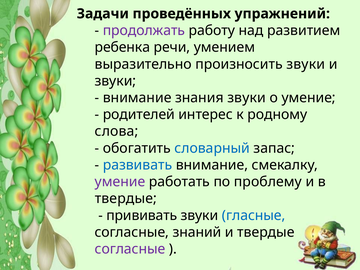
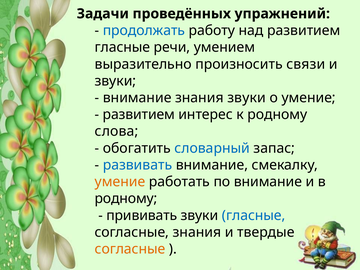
продолжать colour: purple -> blue (144, 31)
ребенка: ребенка -> гласные (122, 47)
произносить звуки: звуки -> связи (306, 64)
родителей: родителей -> развитием (139, 115)
умение colour: purple -> orange (120, 182)
по проблему: проблему -> внимание (268, 182)
твердые: твердые -> родному (126, 199)
согласные знаний: знаний -> знания (197, 232)
согласные colour: purple -> orange (130, 249)
